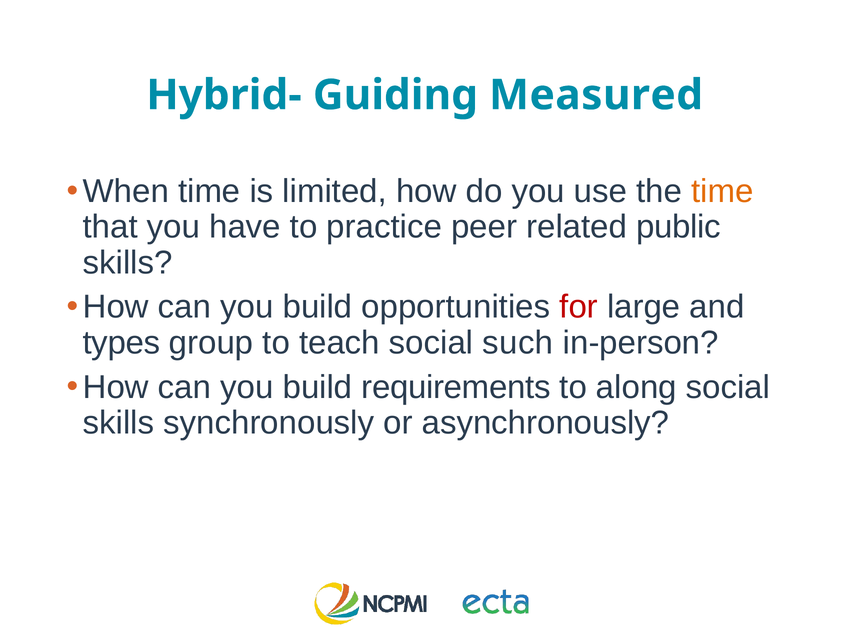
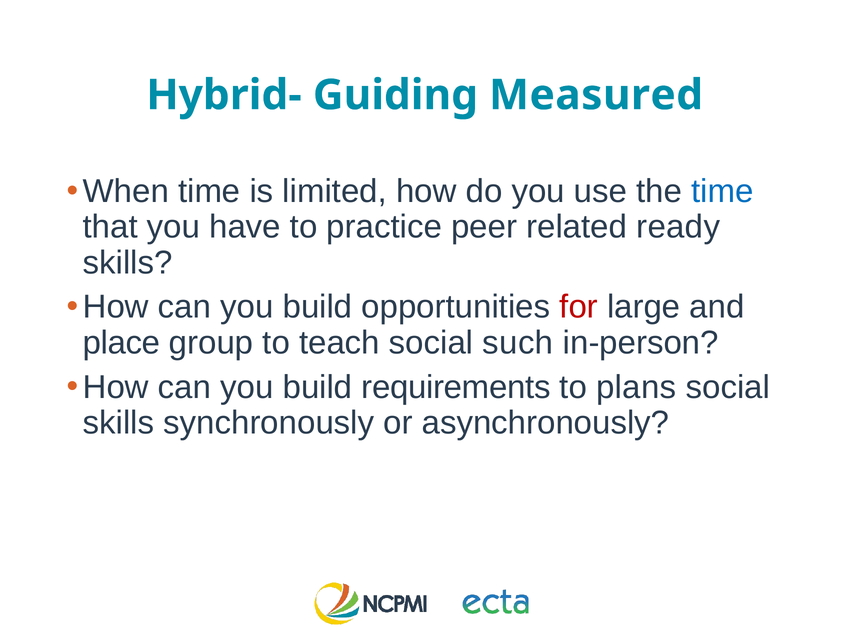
time colour: orange -> blue (722, 192)
public: public -> ready (678, 227)
types: types -> place (121, 343)
along: along -> plans (636, 387)
